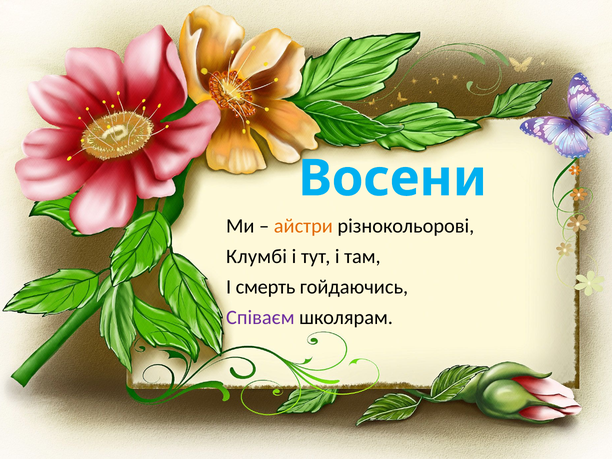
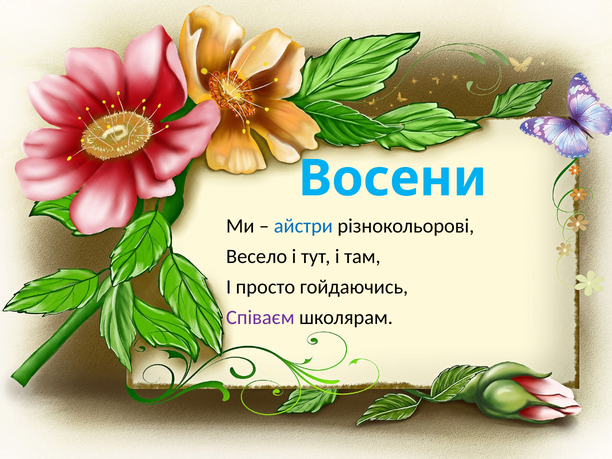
айстри colour: orange -> blue (303, 226)
Клумбі: Клумбі -> Весело (257, 256)
смерть: смерть -> просто (265, 287)
